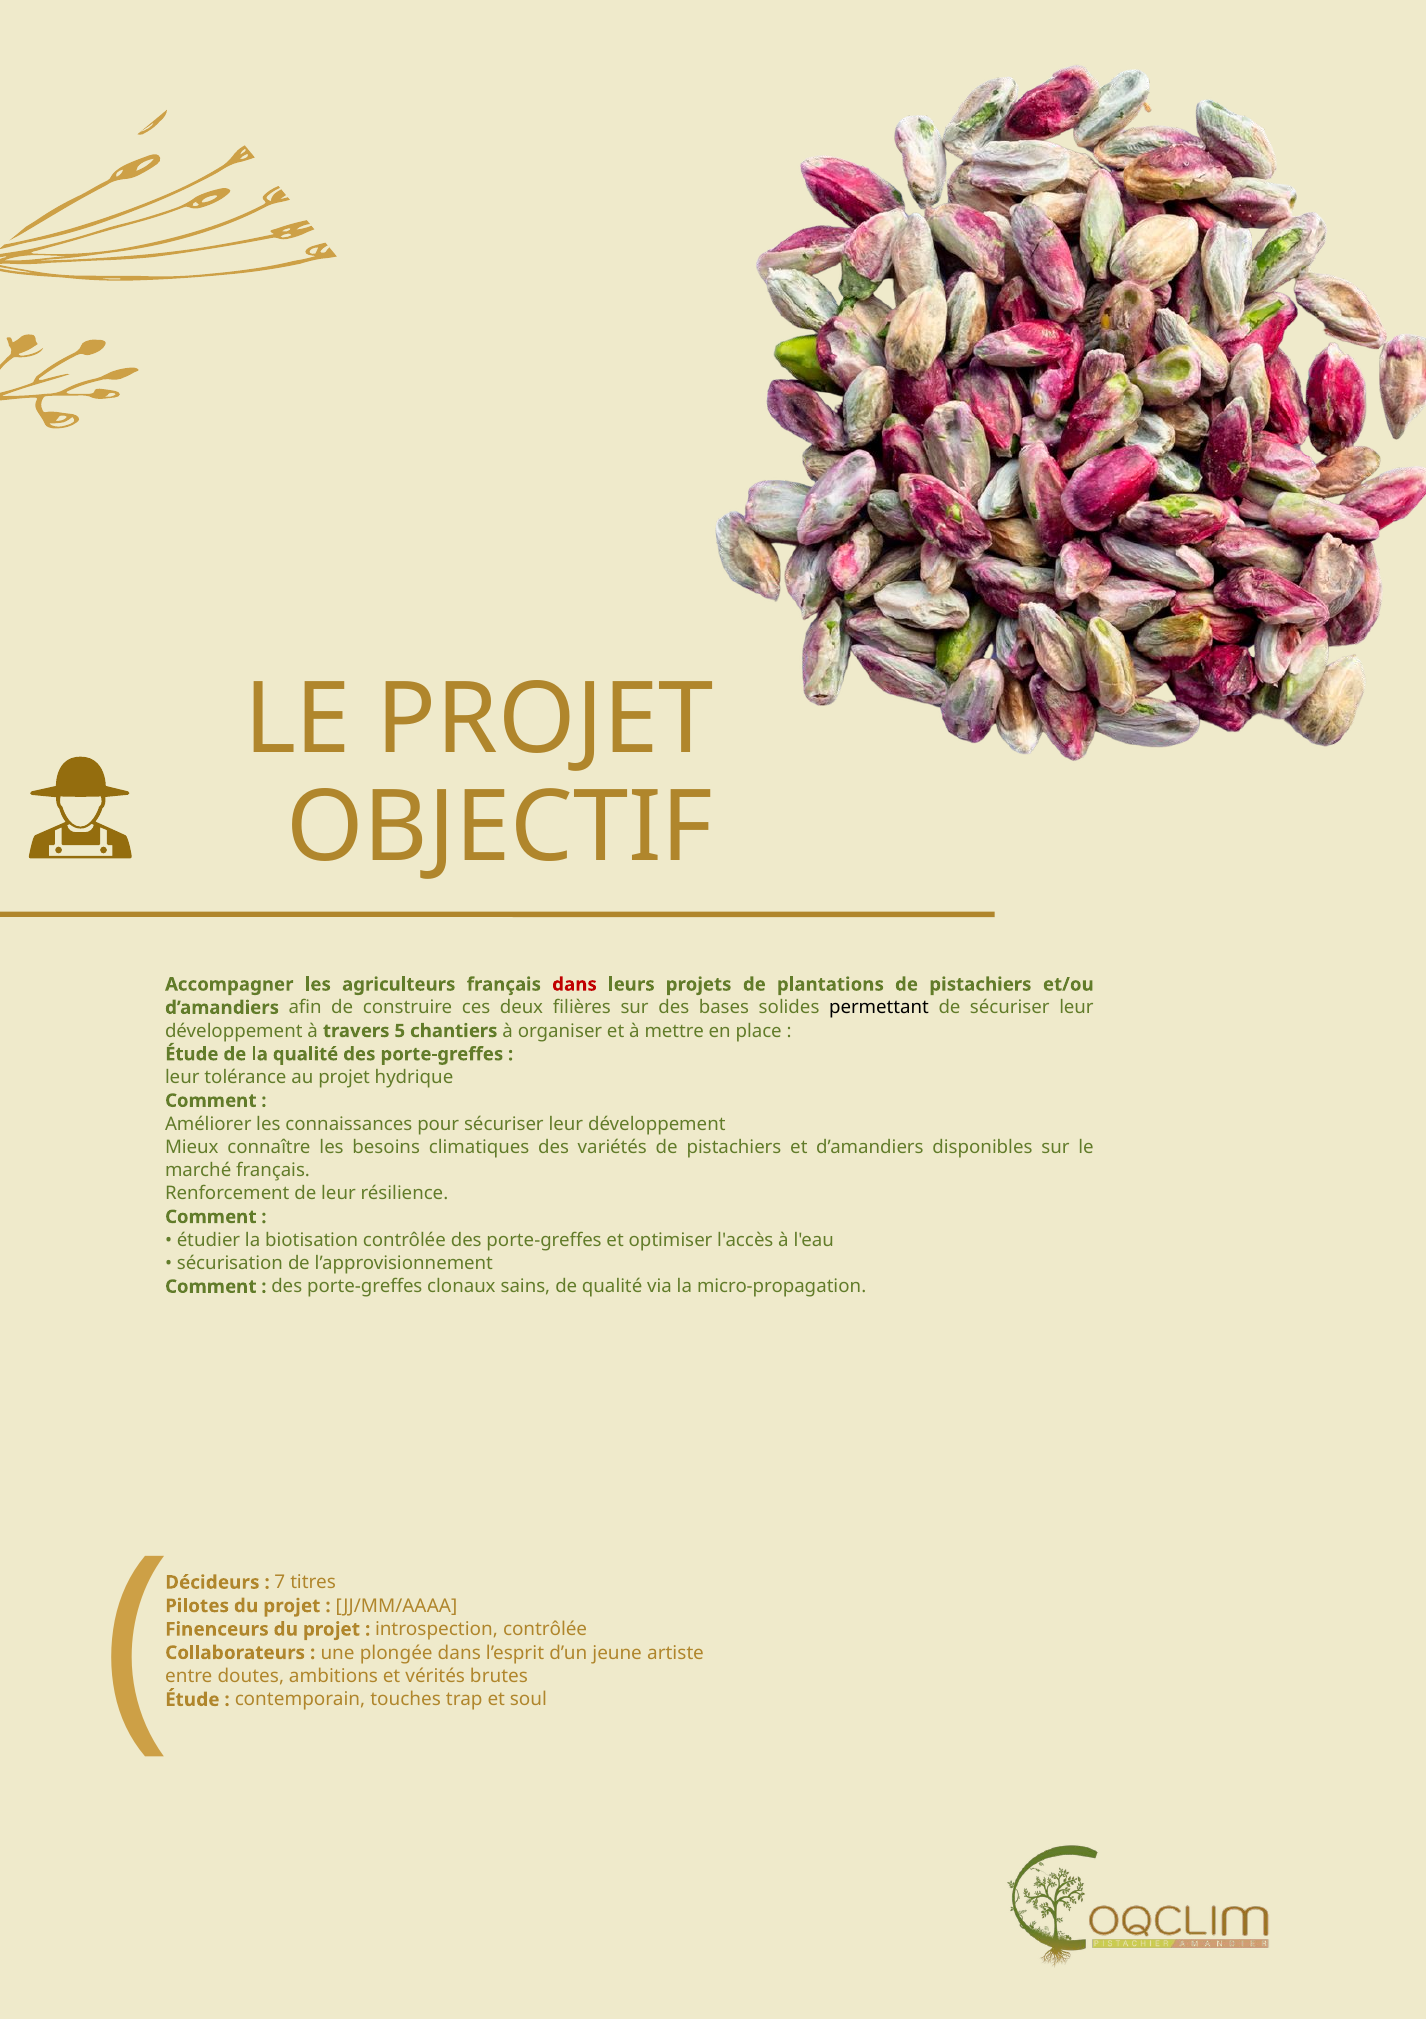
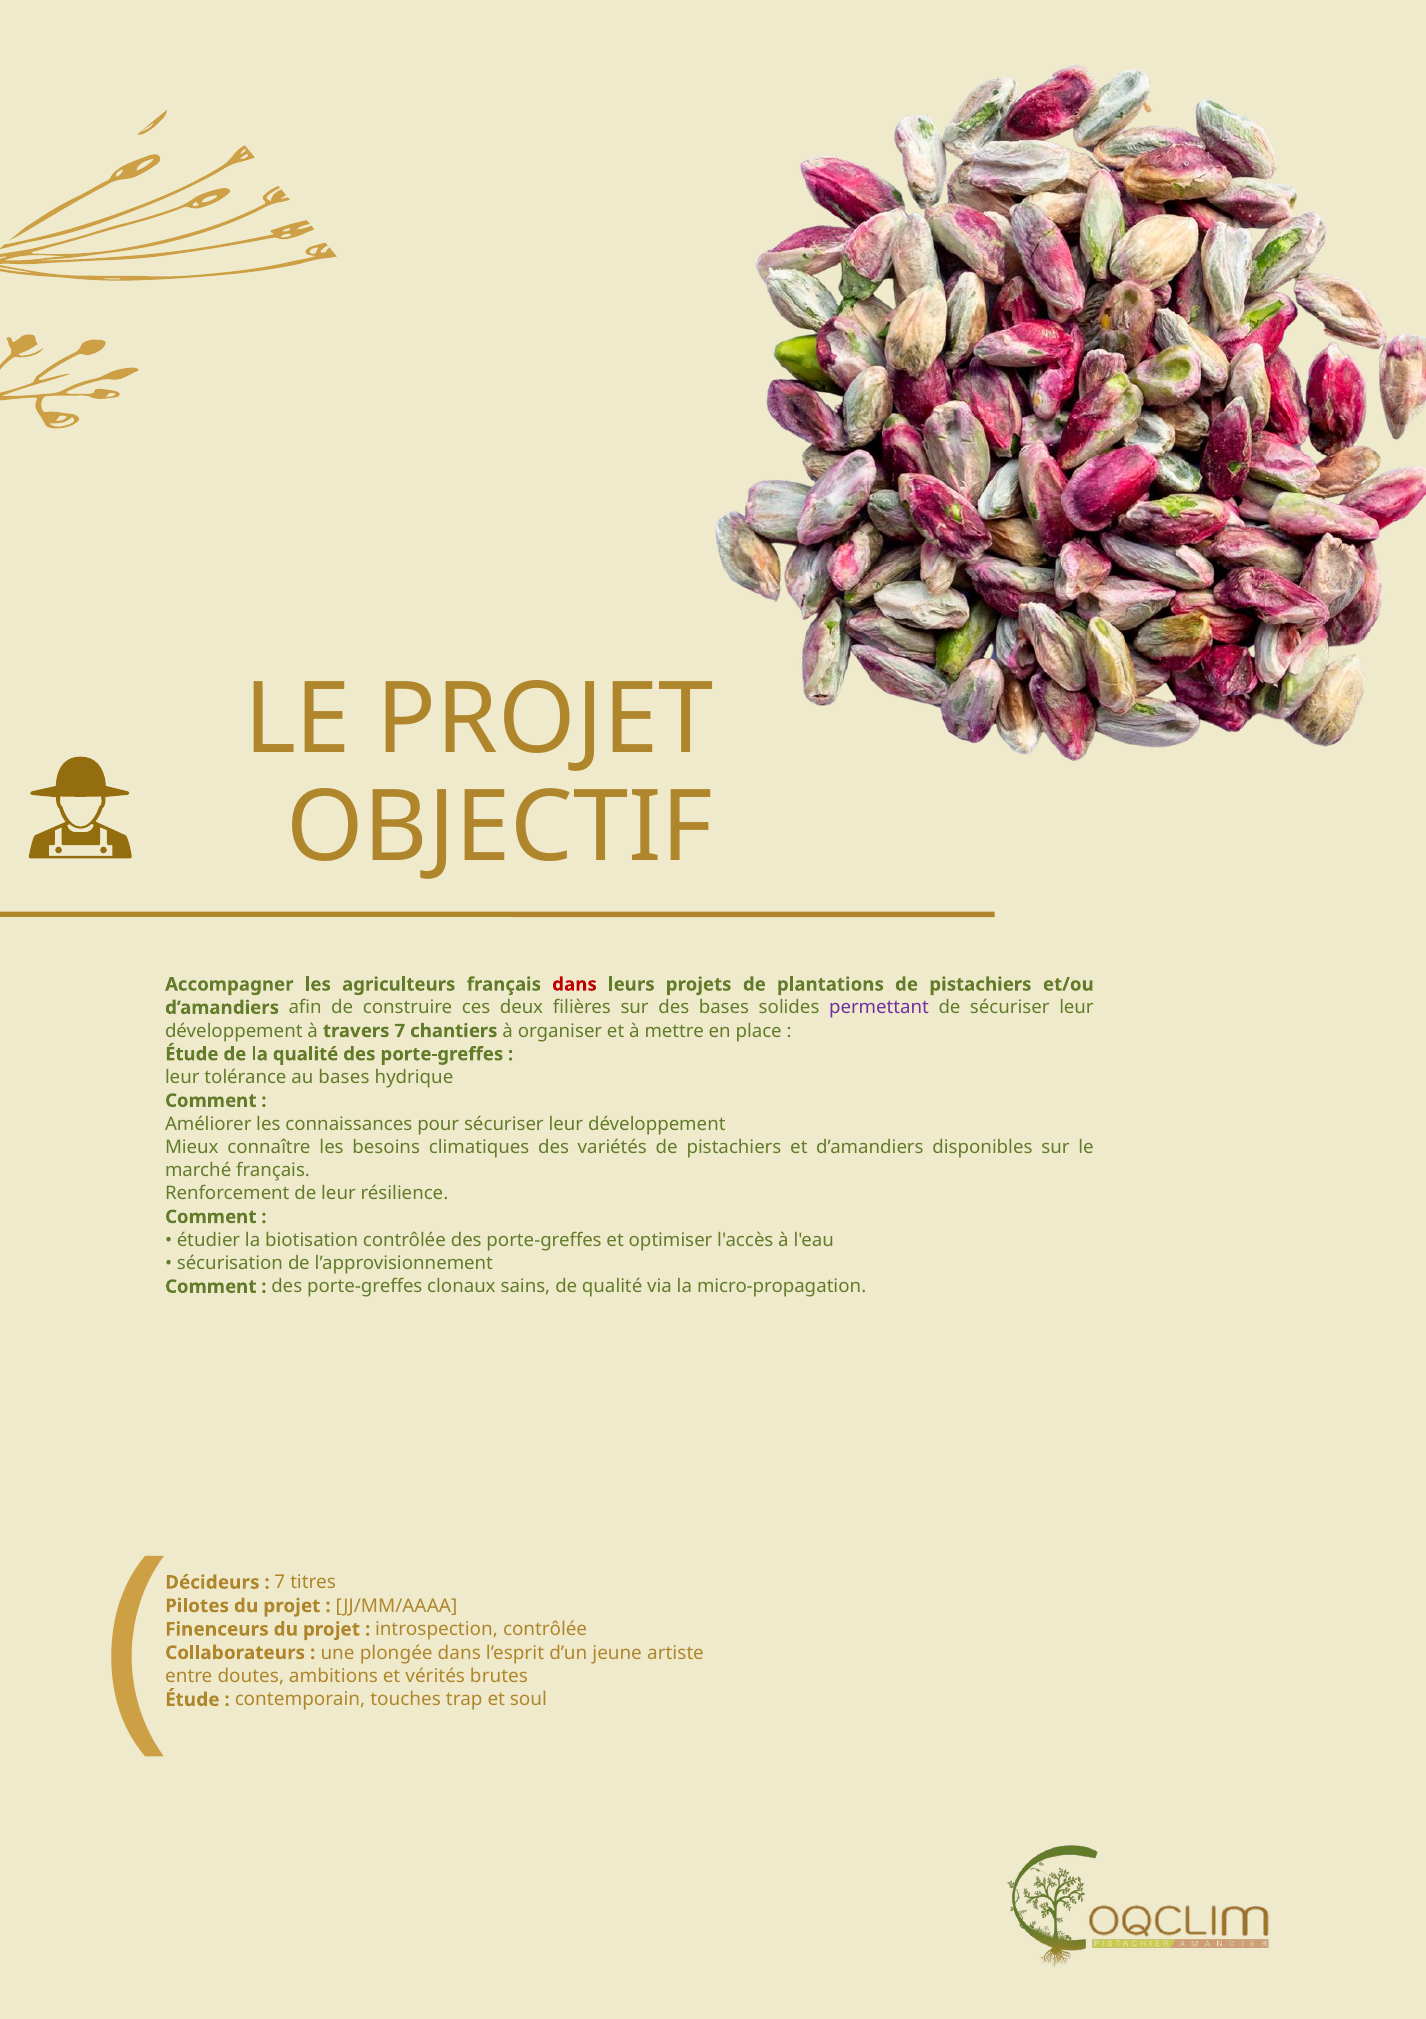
permettant colour: black -> purple (879, 1007)
travers 5: 5 -> 7 (400, 1030)
au projet: projet -> bases (344, 1077)
